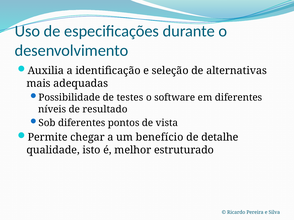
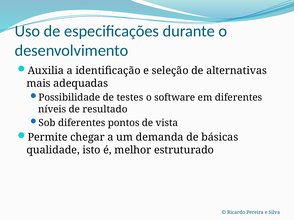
benefício: benefício -> demanda (160, 138)
detalhe: detalhe -> básicas (220, 138)
